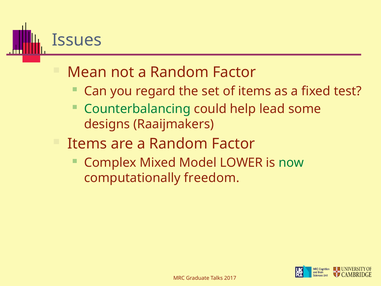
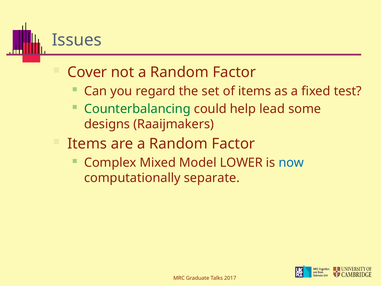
Mean: Mean -> Cover (87, 72)
now colour: green -> blue (291, 163)
freedom: freedom -> separate (212, 178)
